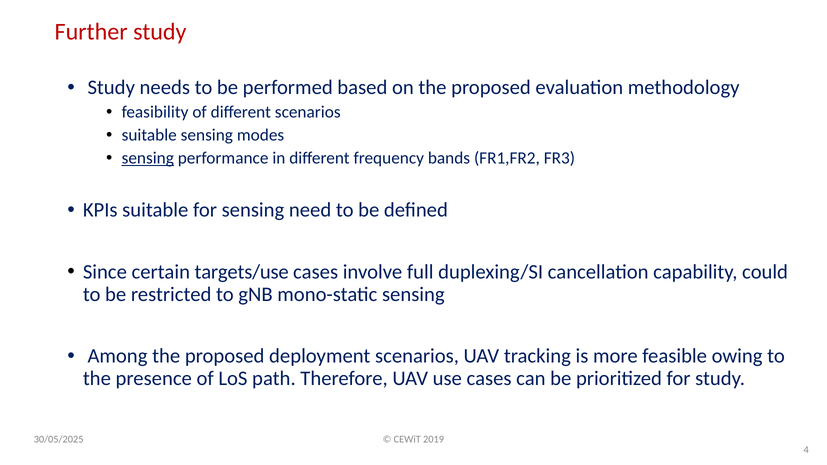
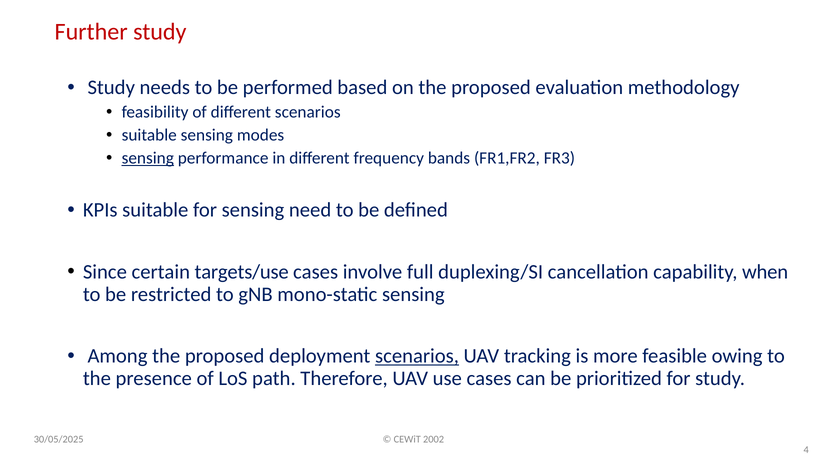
could: could -> when (765, 272)
scenarios underline: none -> present (417, 356)
2019: 2019 -> 2002 (434, 439)
